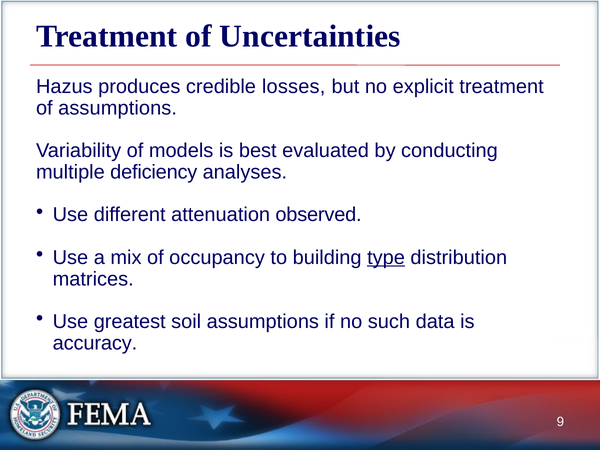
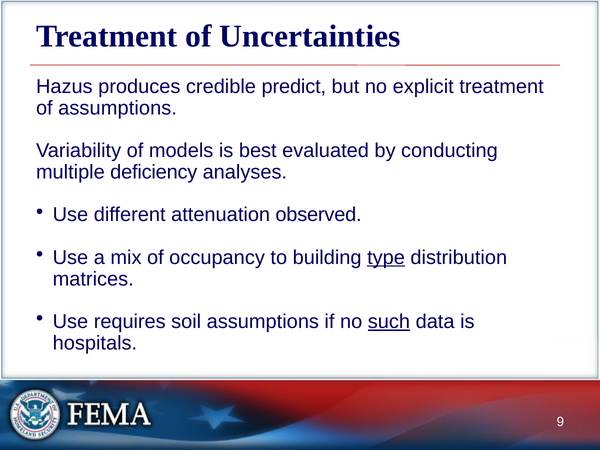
losses: losses -> predict (294, 87)
greatest: greatest -> requires (130, 322)
such underline: none -> present (389, 322)
accuracy: accuracy -> hospitals (95, 343)
